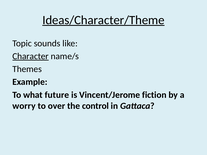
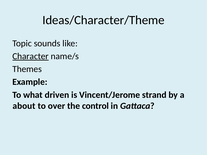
Ideas/Character/Theme underline: present -> none (103, 20)
future: future -> driven (57, 95)
fiction: fiction -> strand (154, 95)
worry: worry -> about (24, 106)
